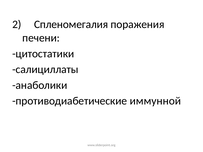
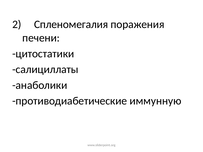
иммунной: иммунной -> иммунную (155, 101)
